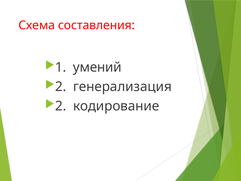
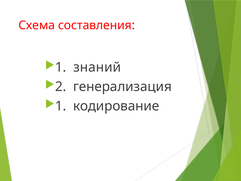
умений: умений -> знаний (97, 67)
2: 2 -> 1 (61, 106)
